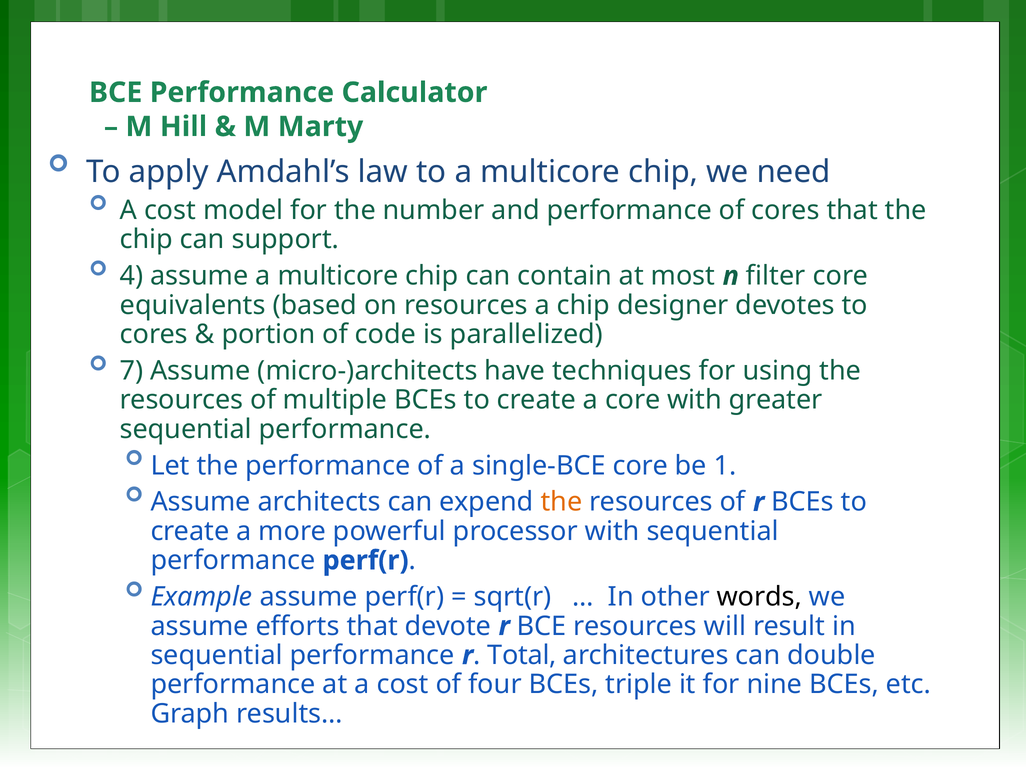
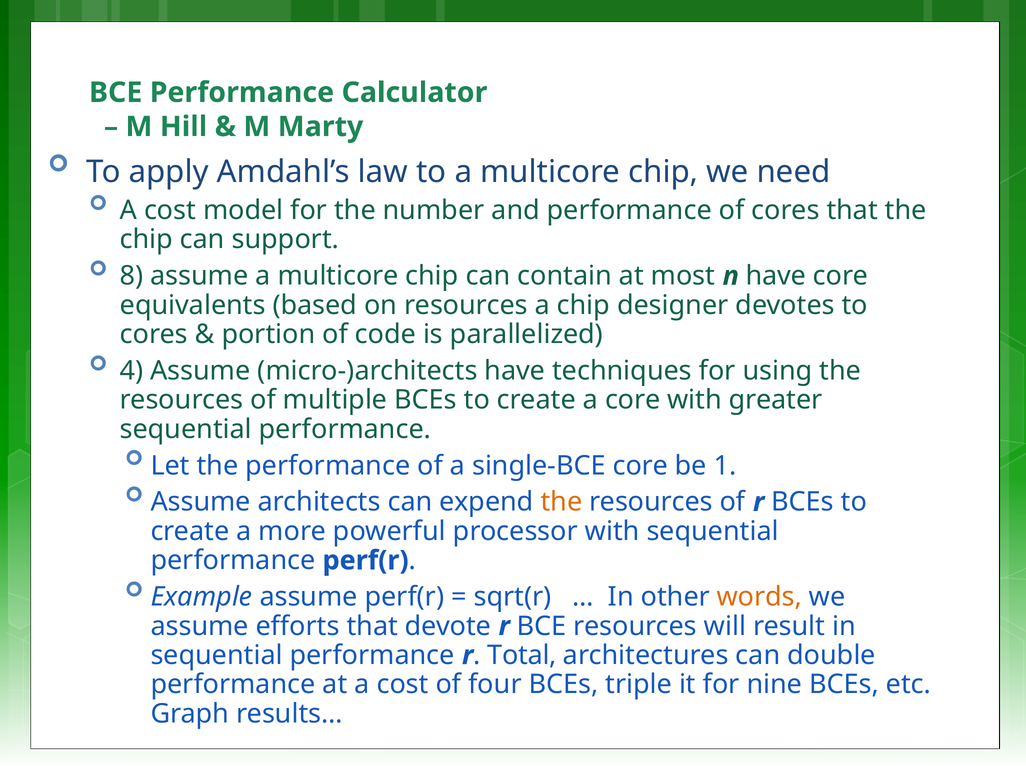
4: 4 -> 8 (132, 276)
n filter: filter -> have (776, 276)
7: 7 -> 4 (132, 371)
words colour: black -> orange (759, 597)
